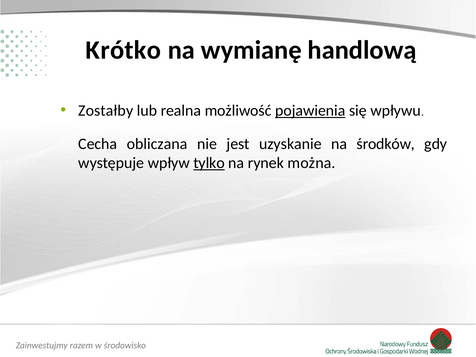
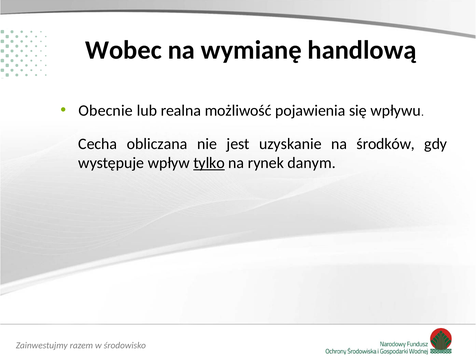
Krótko: Krótko -> Wobec (123, 50)
Zostałby: Zostałby -> Obecnie (106, 111)
pojawienia underline: present -> none (310, 111)
można: można -> danym (312, 163)
